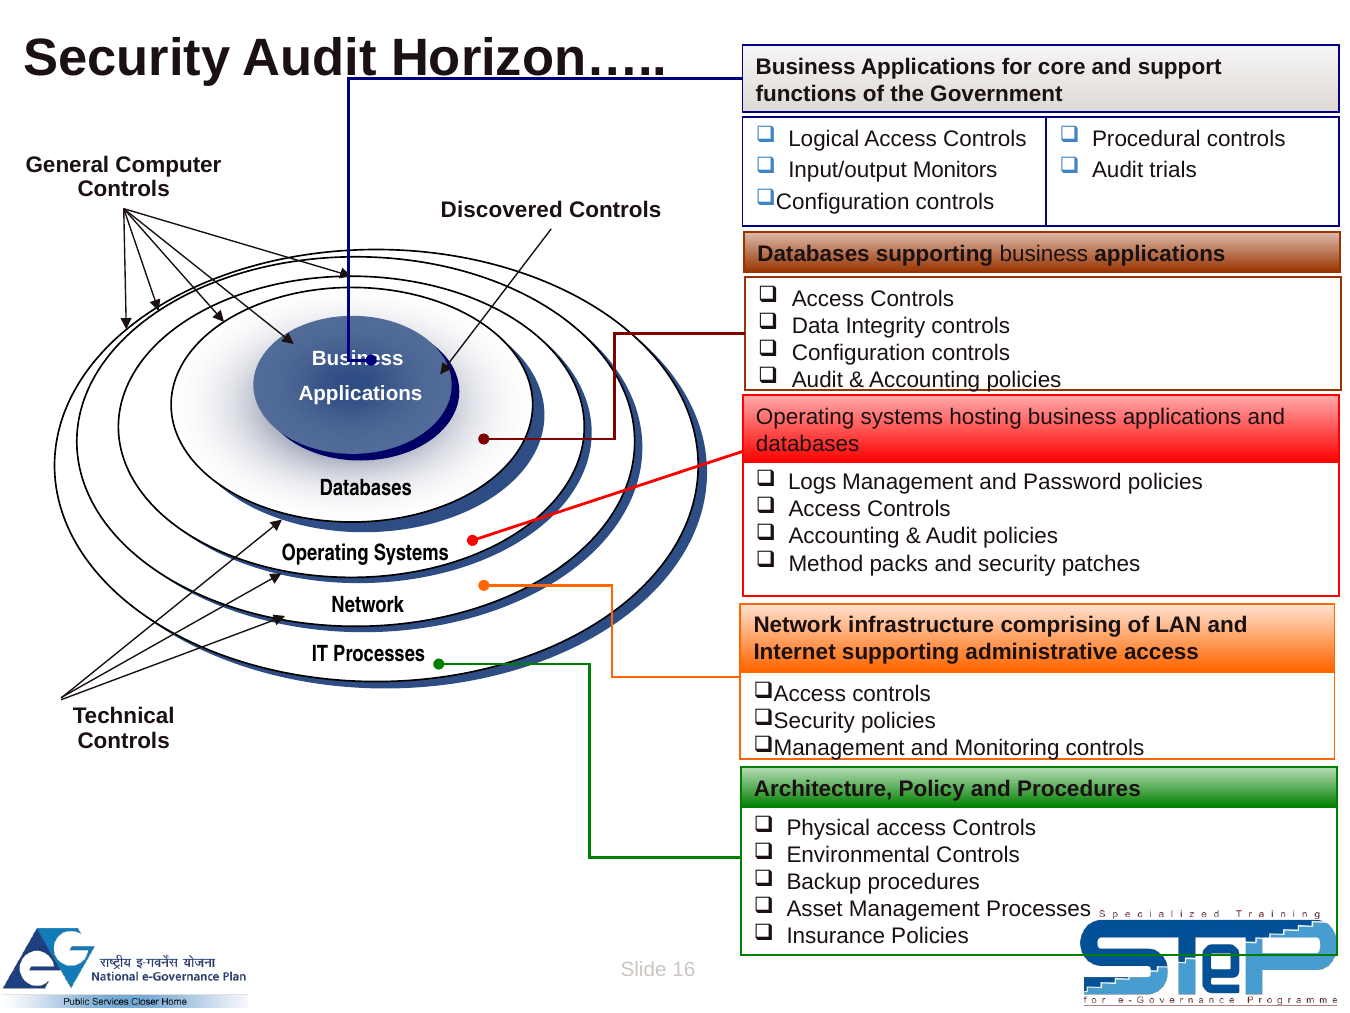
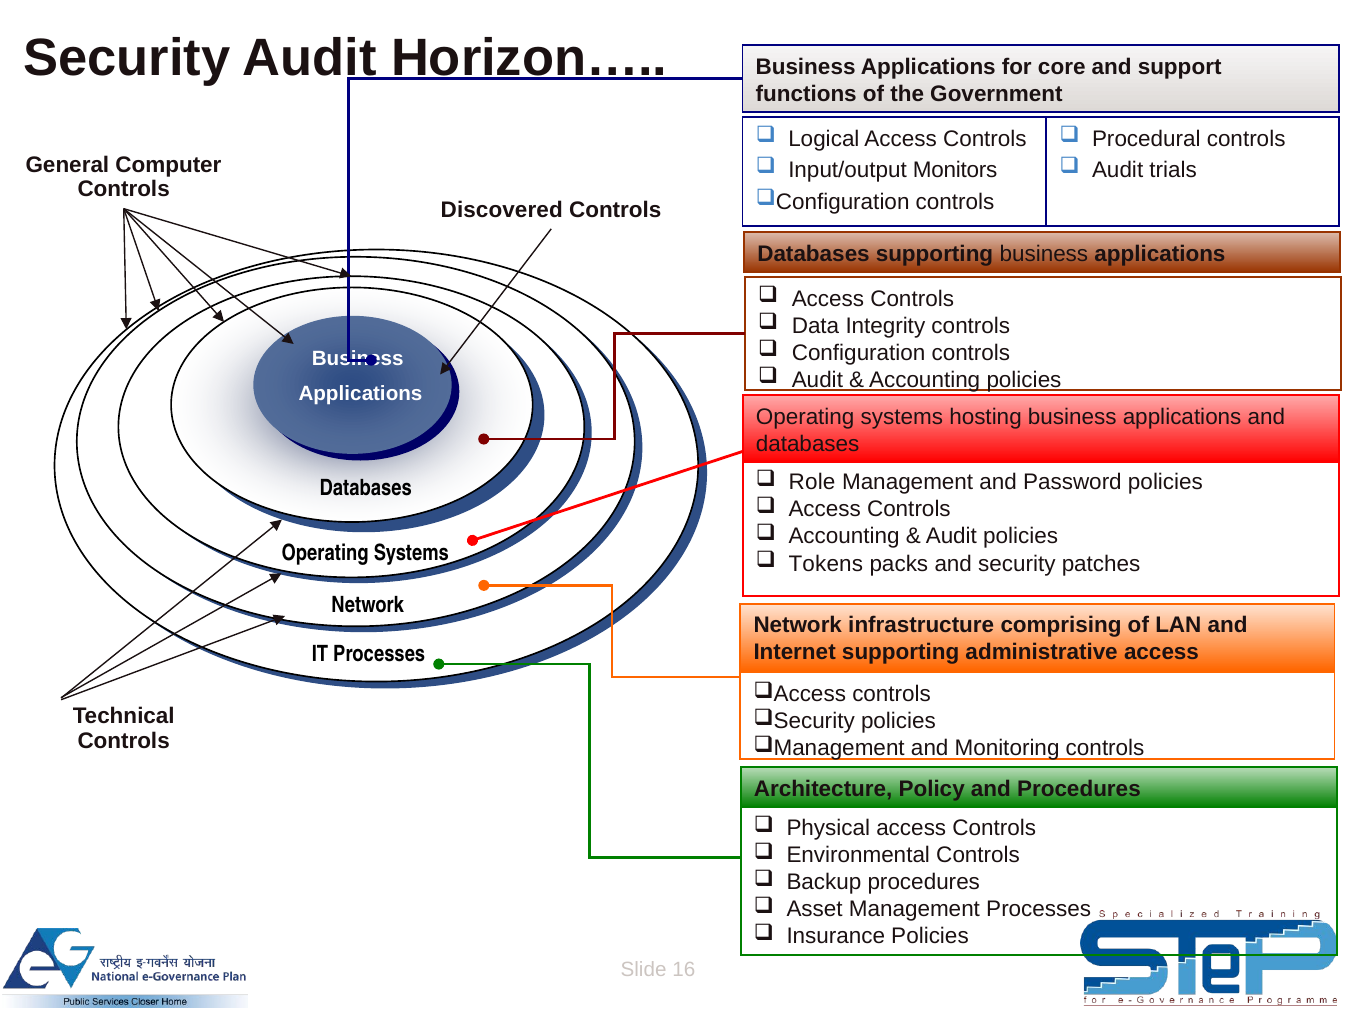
Logs: Logs -> Role (812, 482)
Method: Method -> Tokens (826, 563)
